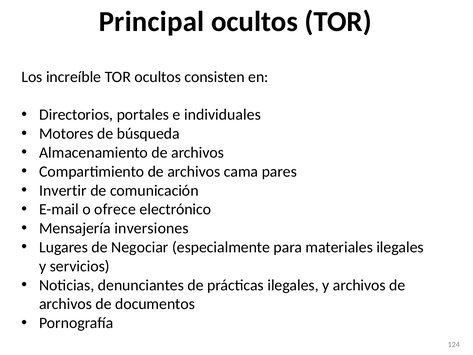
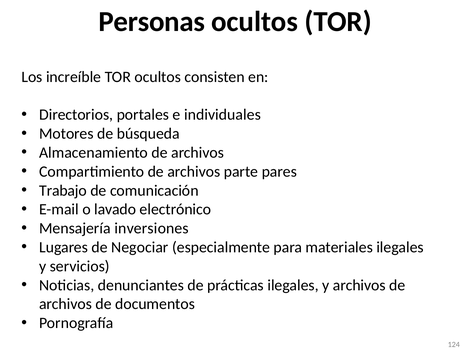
Principal: Principal -> Personas (152, 22)
cama: cama -> parte (241, 171)
Invertir: Invertir -> Trabajo (63, 190)
ofrece: ofrece -> lavado (115, 209)
